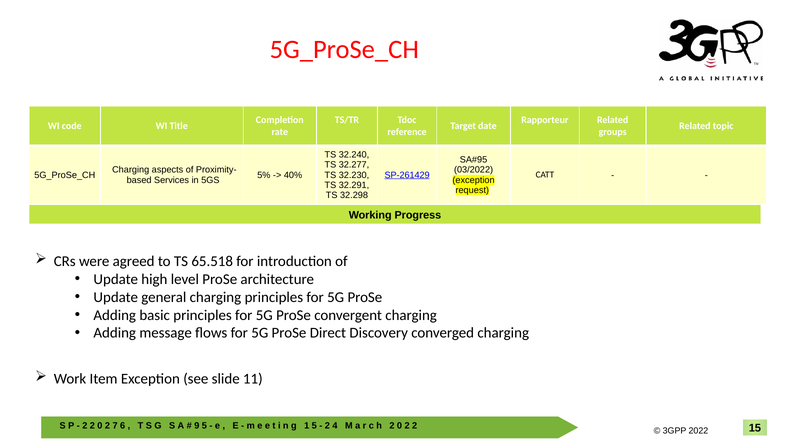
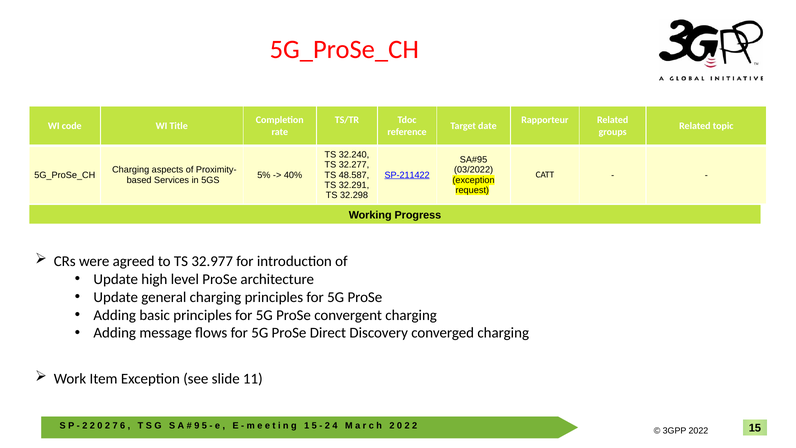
32.230: 32.230 -> 48.587 (354, 175)
SP-261429: SP-261429 -> SP-211422 (407, 175)
65.518: 65.518 -> 32.977 (212, 261)
